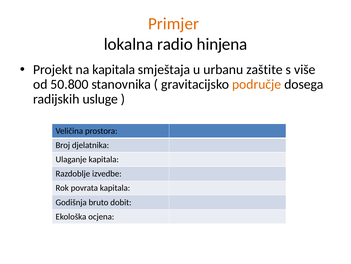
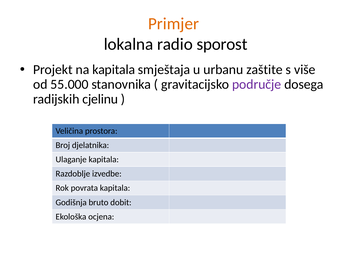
hinjena: hinjena -> sporost (222, 44)
50.800: 50.800 -> 55.000 (69, 84)
područje colour: orange -> purple (257, 84)
usluge: usluge -> cjelinu (100, 99)
